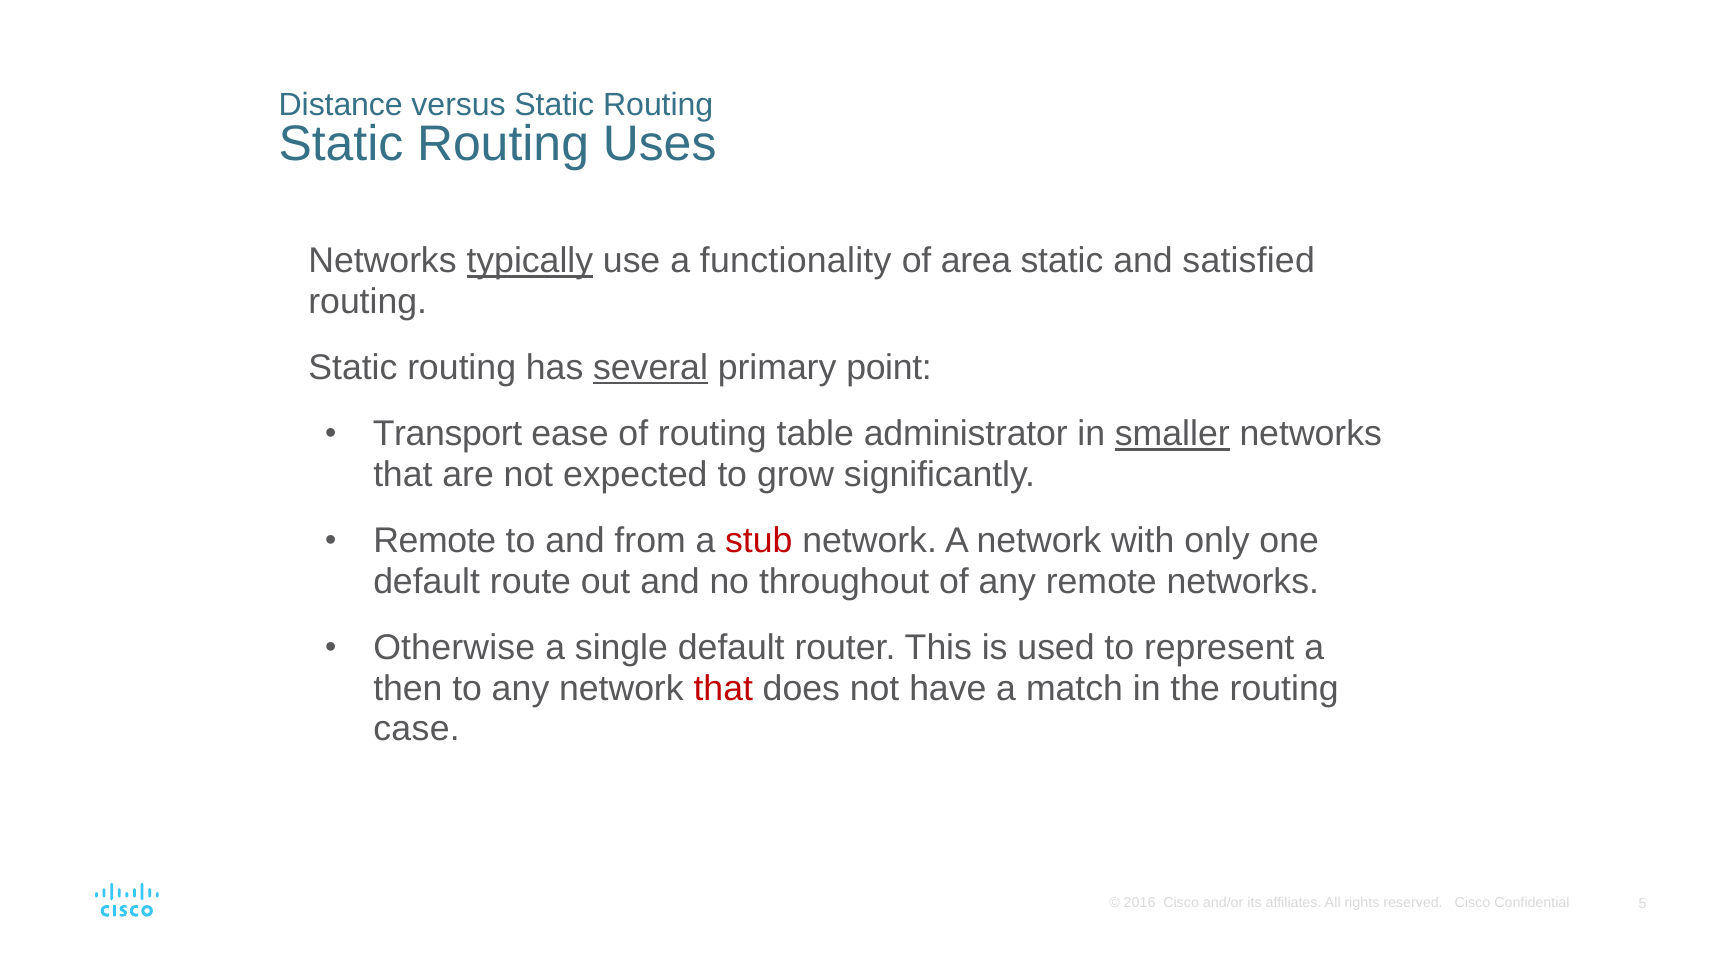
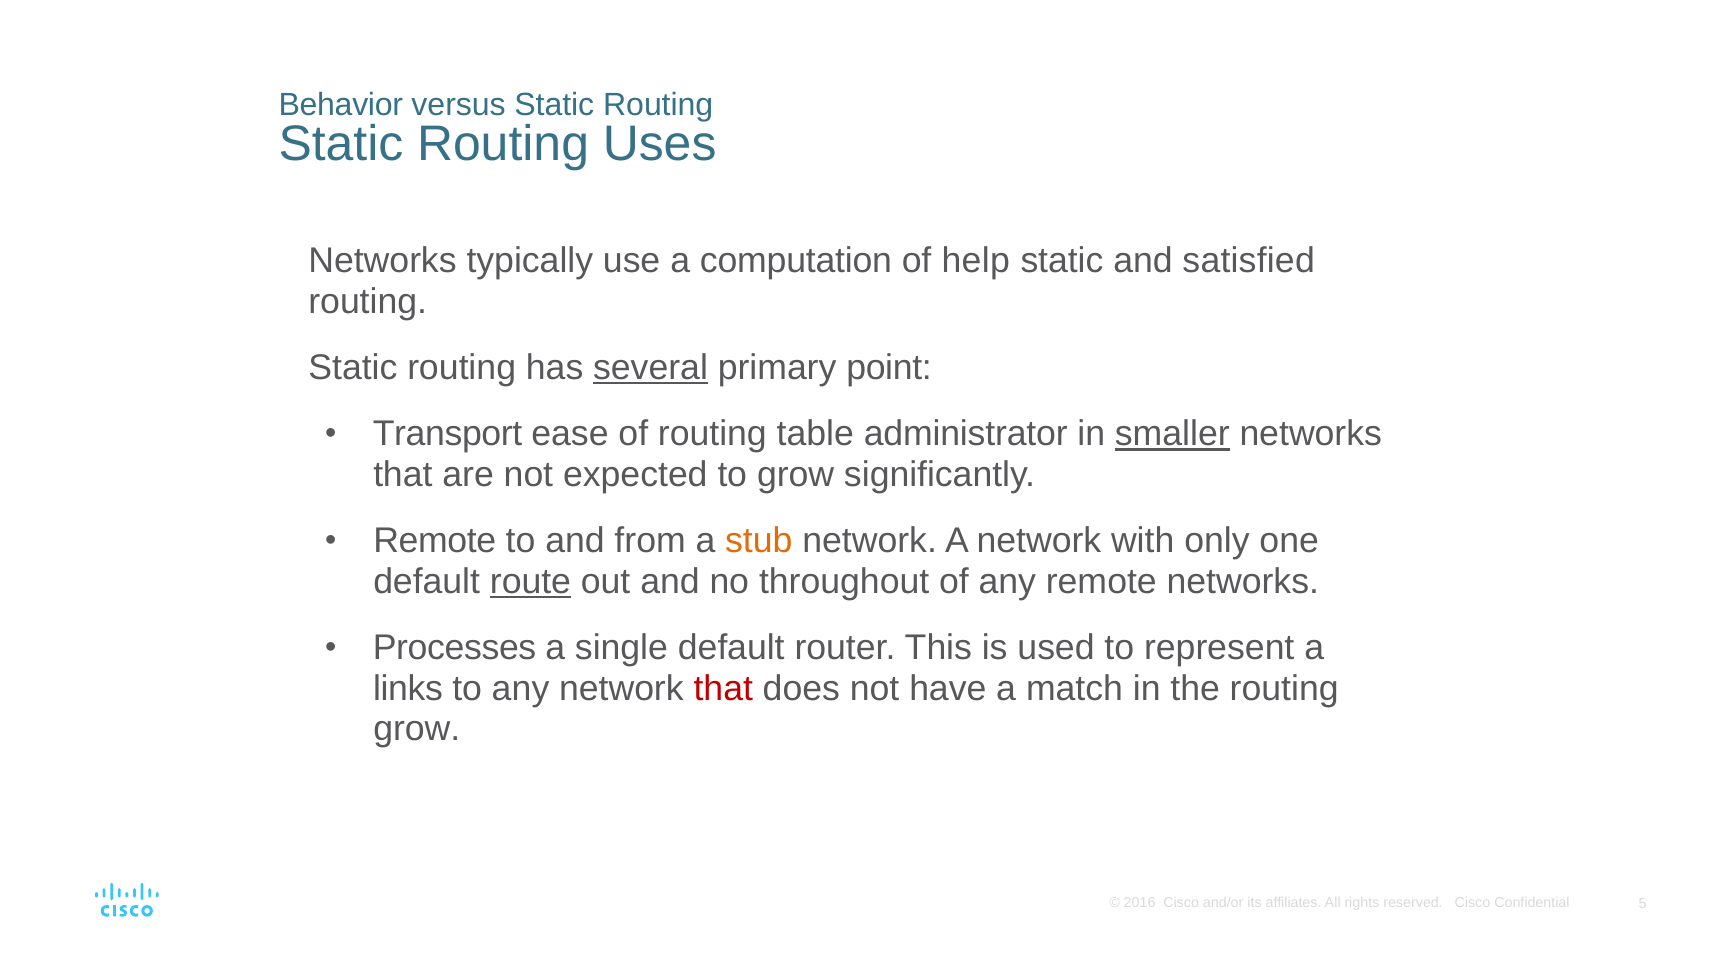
Distance: Distance -> Behavior (341, 105)
typically underline: present -> none (530, 261)
functionality: functionality -> computation (796, 261)
area: area -> help (976, 261)
stub colour: red -> orange (759, 541)
route underline: none -> present (531, 581)
Otherwise: Otherwise -> Processes (455, 648)
then: then -> links (408, 688)
case: case -> grow (417, 729)
